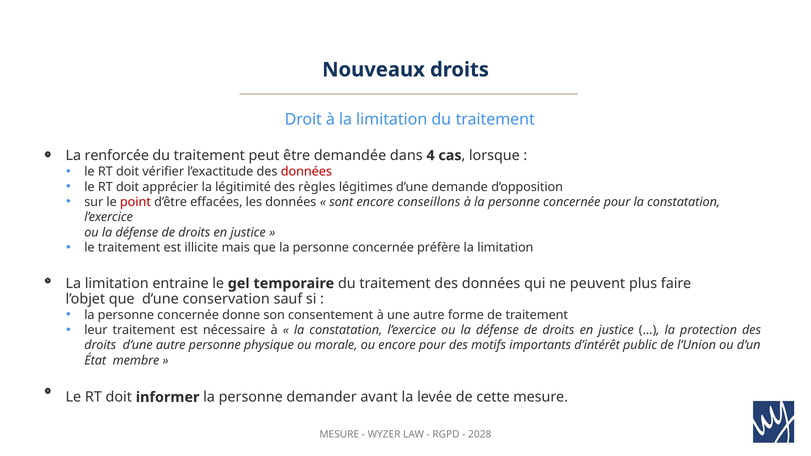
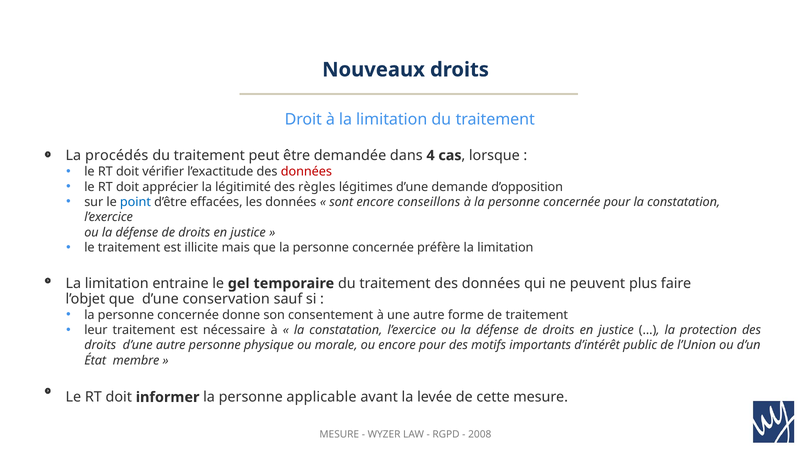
renforcée: renforcée -> procédés (117, 156)
point colour: red -> blue (135, 202)
demander: demander -> applicable (321, 397)
2028: 2028 -> 2008 (480, 435)
